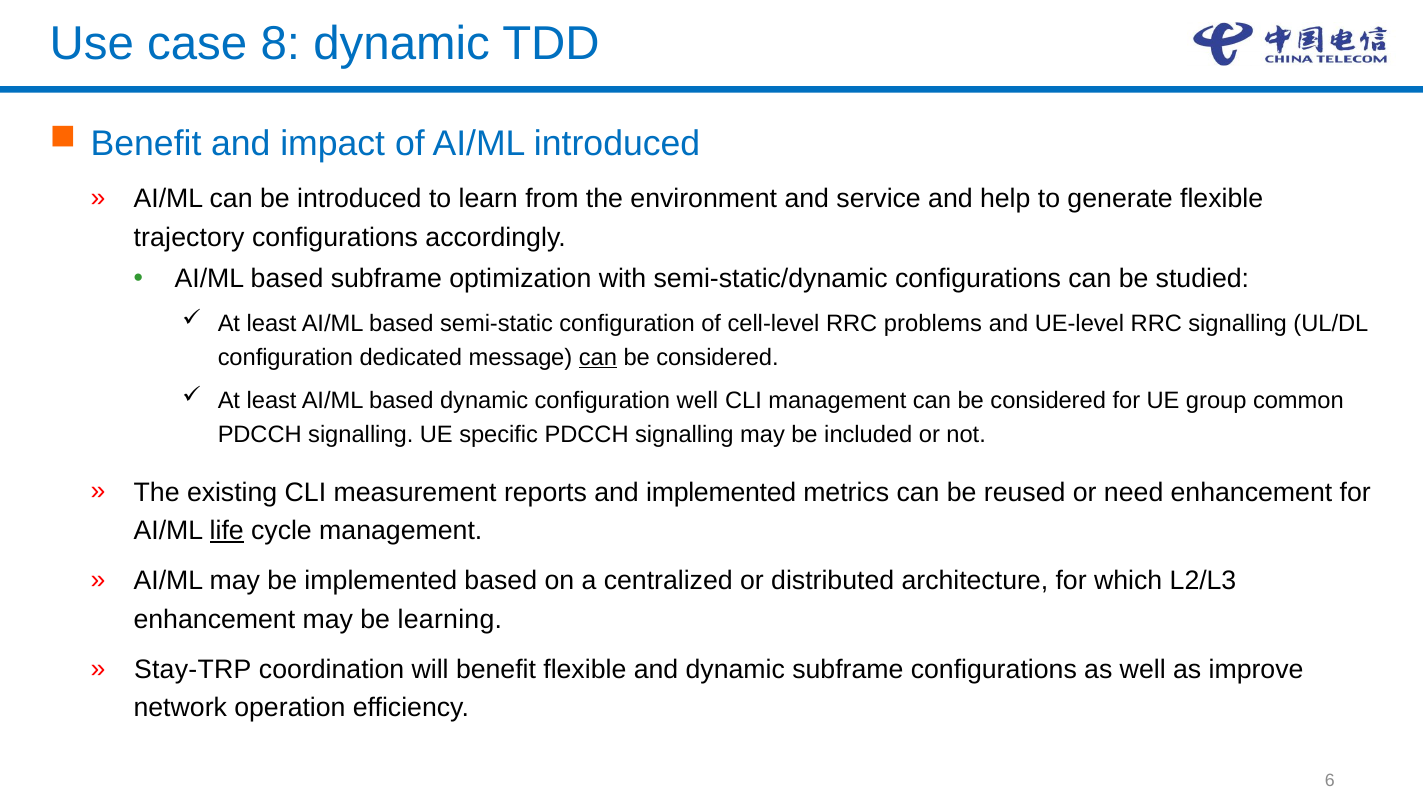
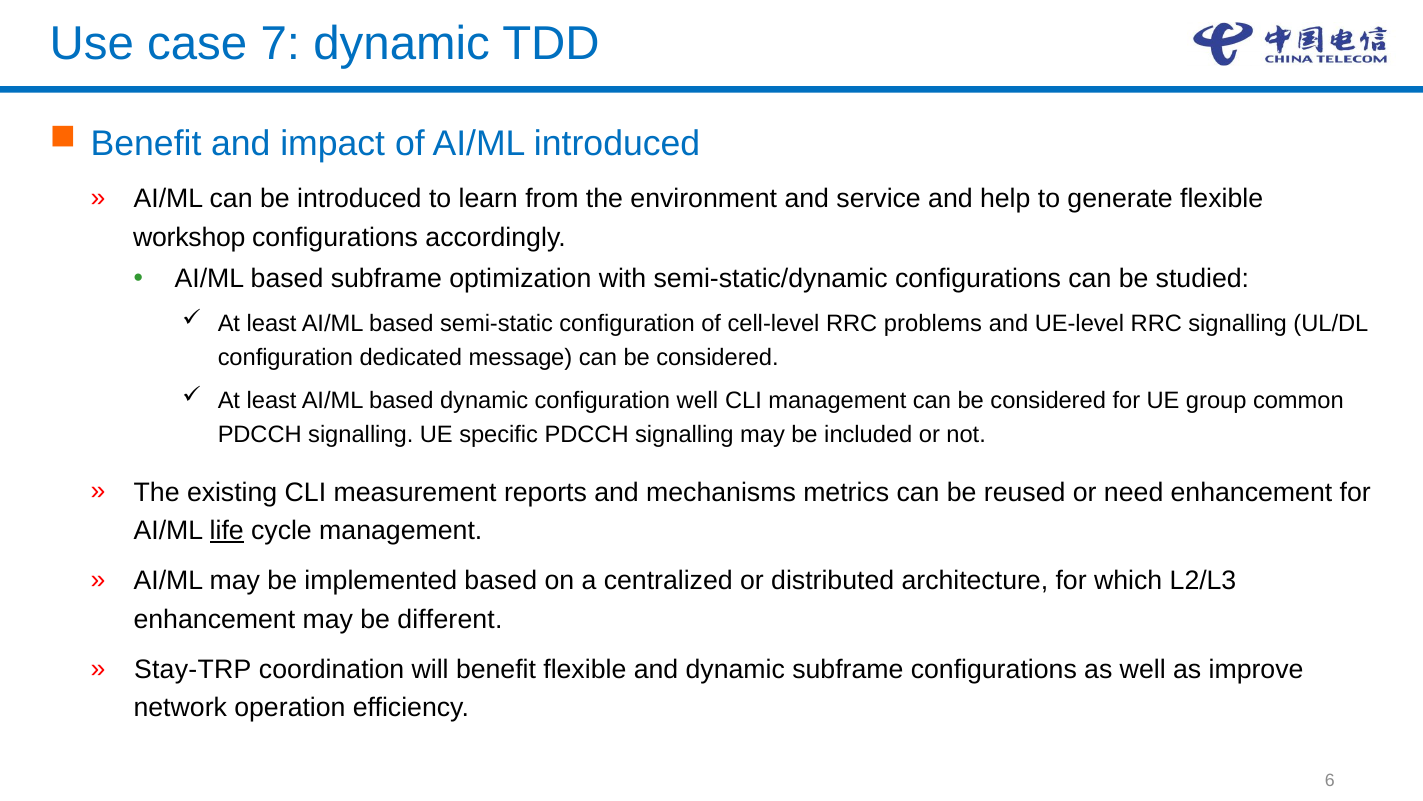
8: 8 -> 7 (280, 44)
trajectory: trajectory -> workshop (189, 237)
can underline: present -> none (598, 357)
and implemented: implemented -> mechanisms (721, 492)
learning: learning -> different (450, 619)
